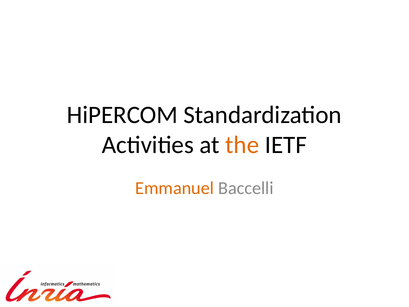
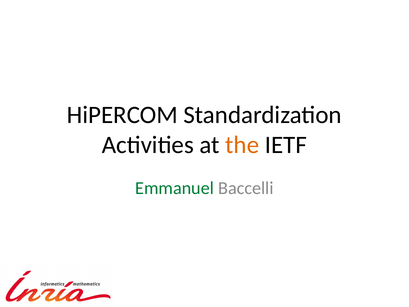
Emmanuel colour: orange -> green (175, 188)
